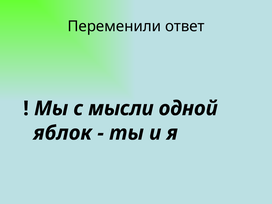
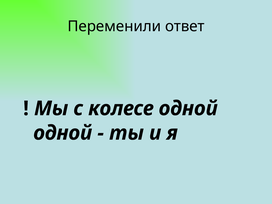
мысли: мысли -> колесе (121, 108)
яблок: яблок -> одной (63, 133)
